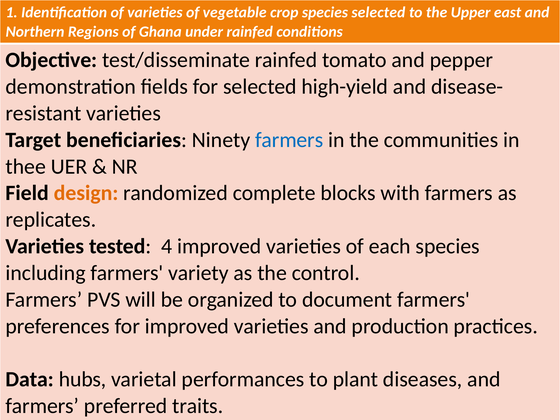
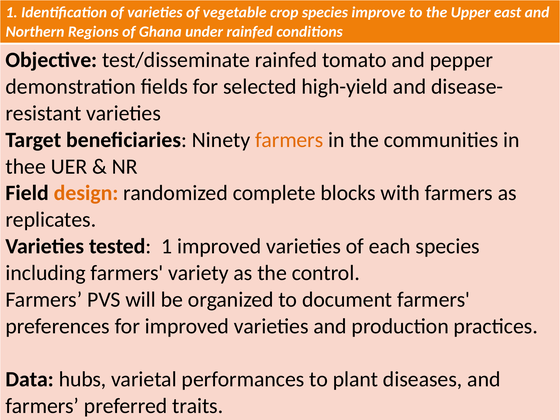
species selected: selected -> improve (378, 13)
farmers colour: blue -> orange (289, 140)
tested 4: 4 -> 1 (167, 246)
